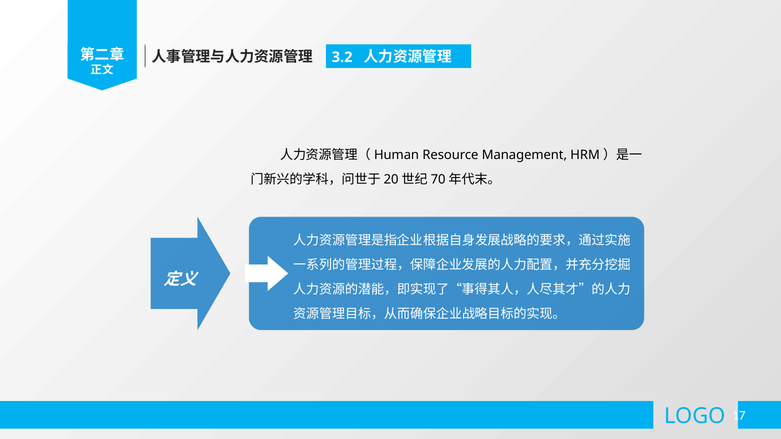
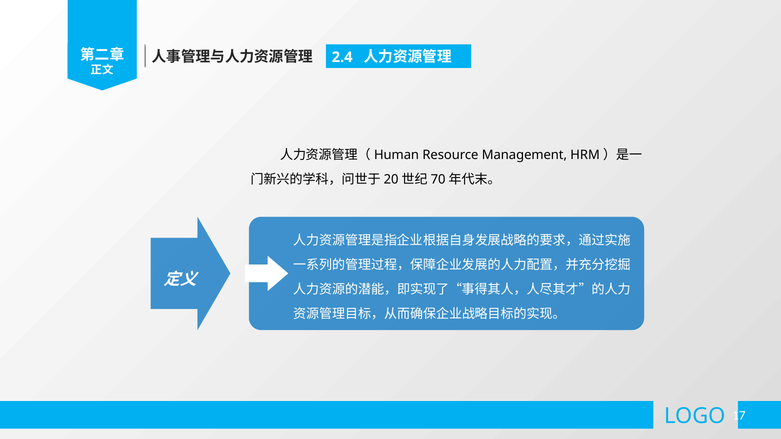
3.2: 3.2 -> 2.4 (342, 57)
